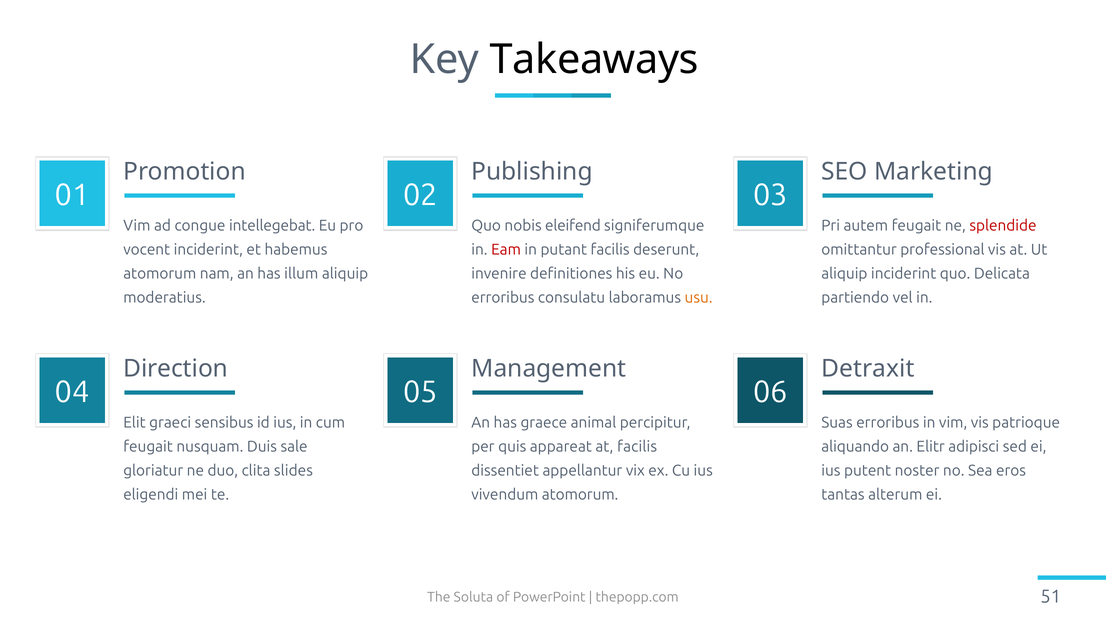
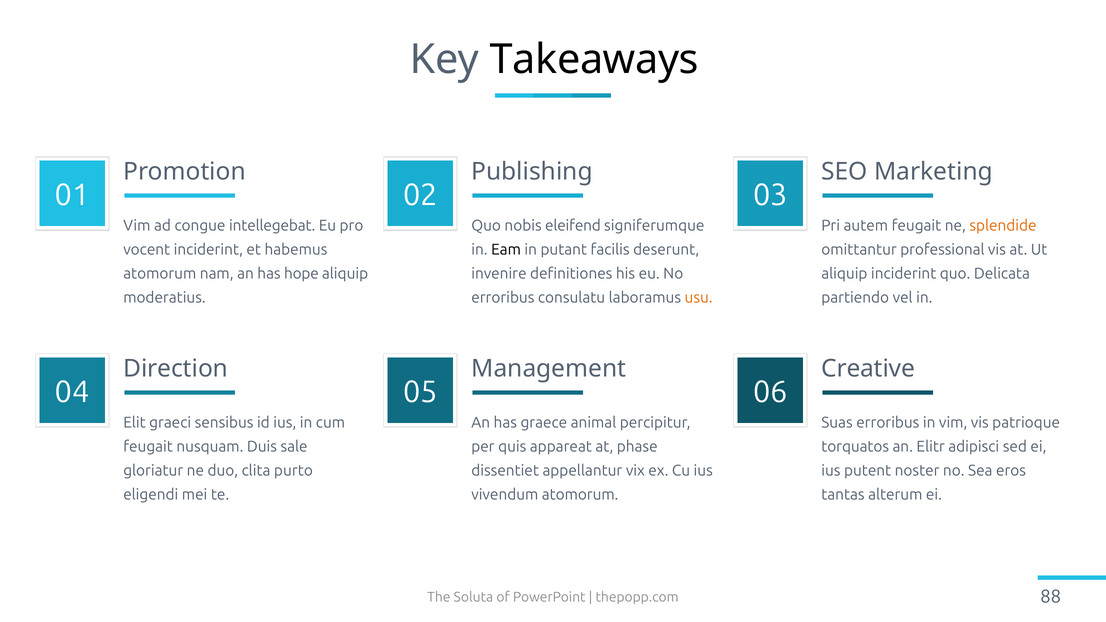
splendide colour: red -> orange (1003, 226)
Eam colour: red -> black (506, 250)
illum: illum -> hope (301, 274)
Detraxit: Detraxit -> Creative (868, 368)
at facilis: facilis -> phase (637, 447)
aliquando: aliquando -> torquatos (855, 447)
slides: slides -> purto (293, 471)
51: 51 -> 88 (1051, 597)
